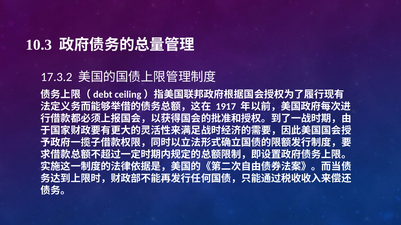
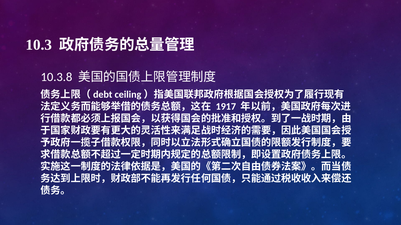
17.3.2: 17.3.2 -> 10.3.8 (56, 77)
